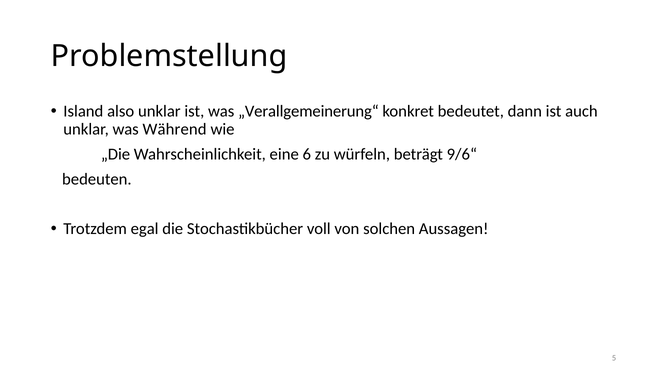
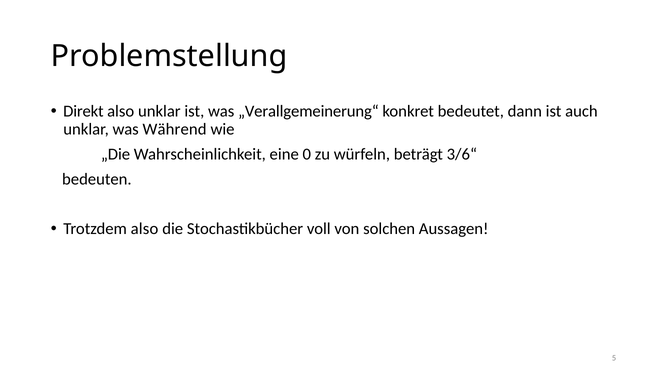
Island: Island -> Direkt (83, 111)
6: 6 -> 0 (307, 154)
9/6“: 9/6“ -> 3/6“ (462, 154)
Trotzdem egal: egal -> also (145, 229)
